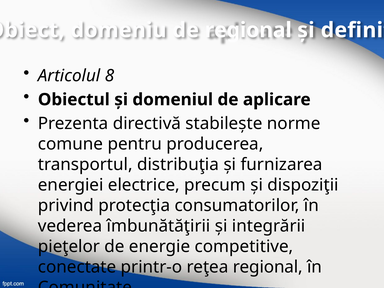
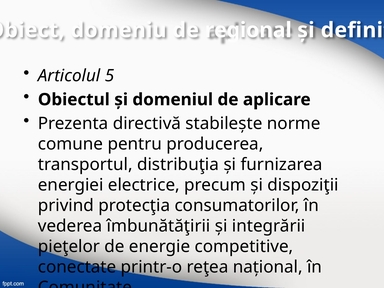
8: 8 -> 5 (109, 76)
reţea regional: regional -> naţional (268, 267)
